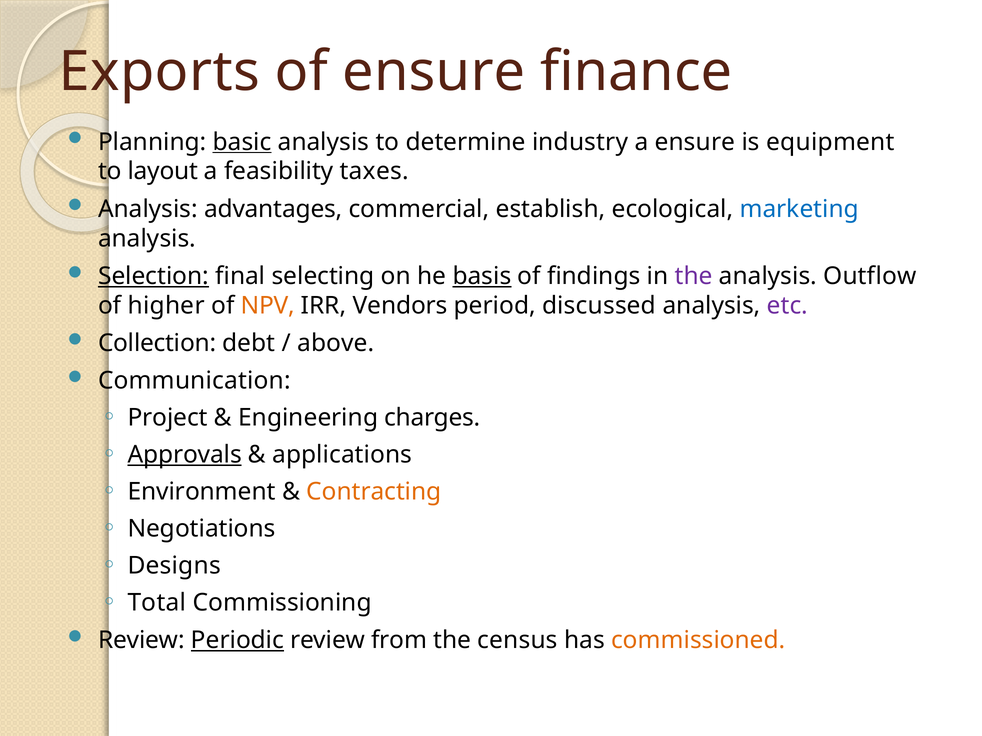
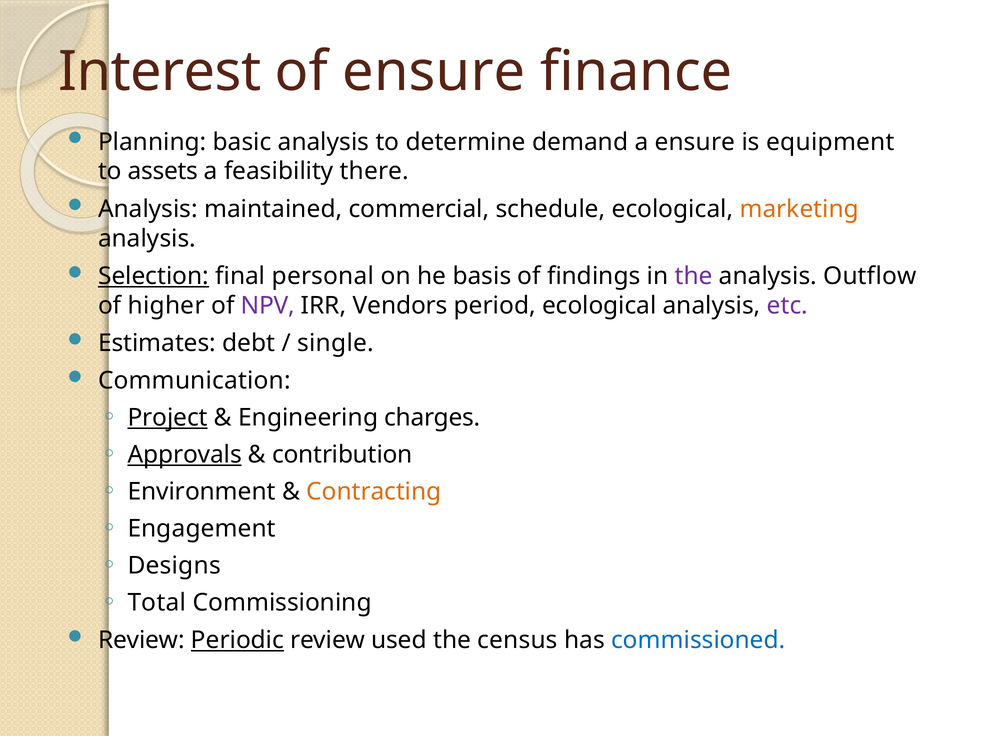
Exports: Exports -> Interest (160, 72)
basic underline: present -> none (242, 142)
industry: industry -> demand (580, 142)
layout: layout -> assets (163, 172)
taxes: taxes -> there (374, 172)
advantages: advantages -> maintained (273, 209)
establish: establish -> schedule (551, 209)
marketing colour: blue -> orange (799, 209)
selecting: selecting -> personal (323, 276)
basis underline: present -> none (482, 276)
NPV colour: orange -> purple (268, 306)
period discussed: discussed -> ecological (599, 306)
Collection: Collection -> Estimates (157, 343)
above: above -> single (336, 343)
Project underline: none -> present (168, 418)
applications: applications -> contribution (342, 455)
Negotiations: Negotiations -> Engagement (202, 529)
from: from -> used (399, 640)
commissioned colour: orange -> blue (698, 640)
